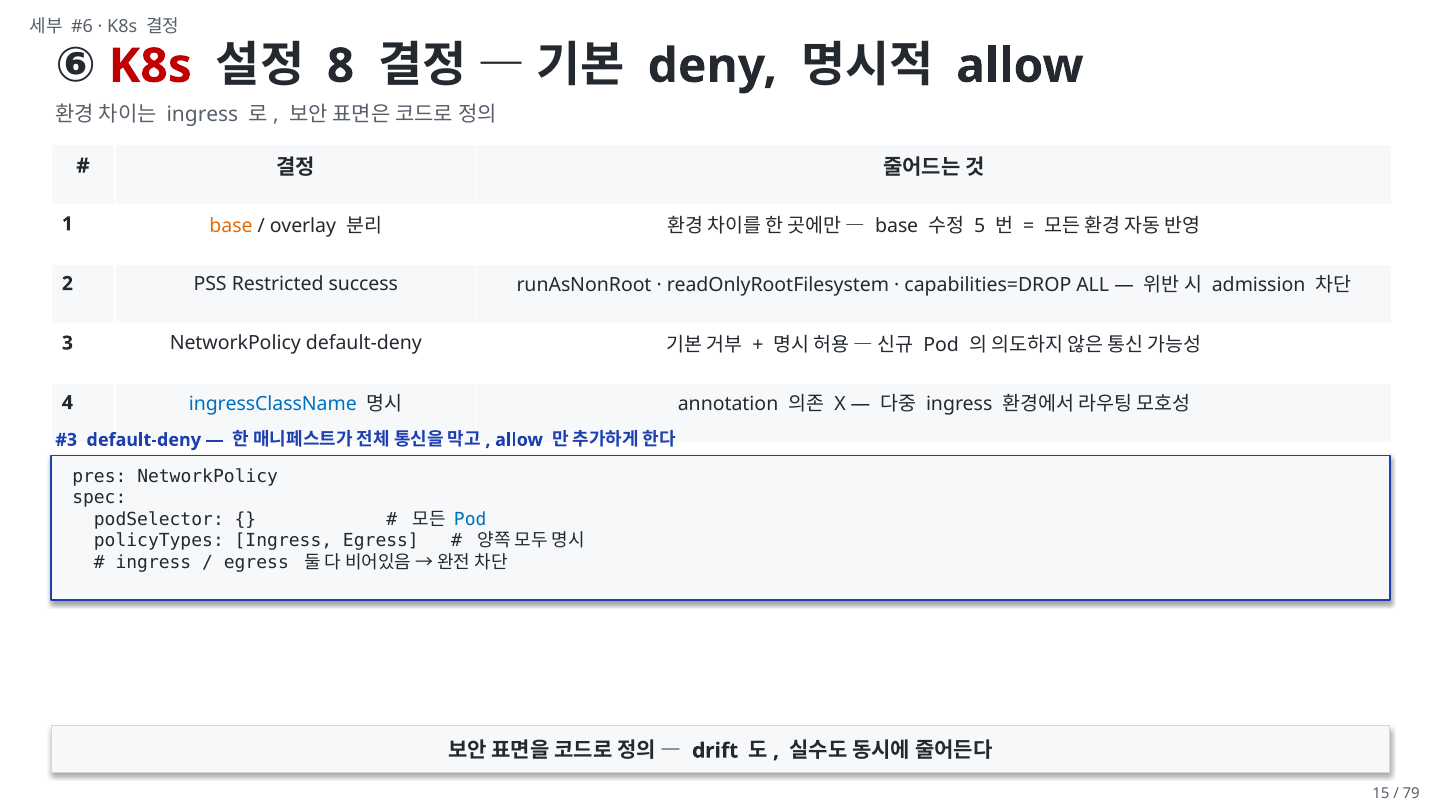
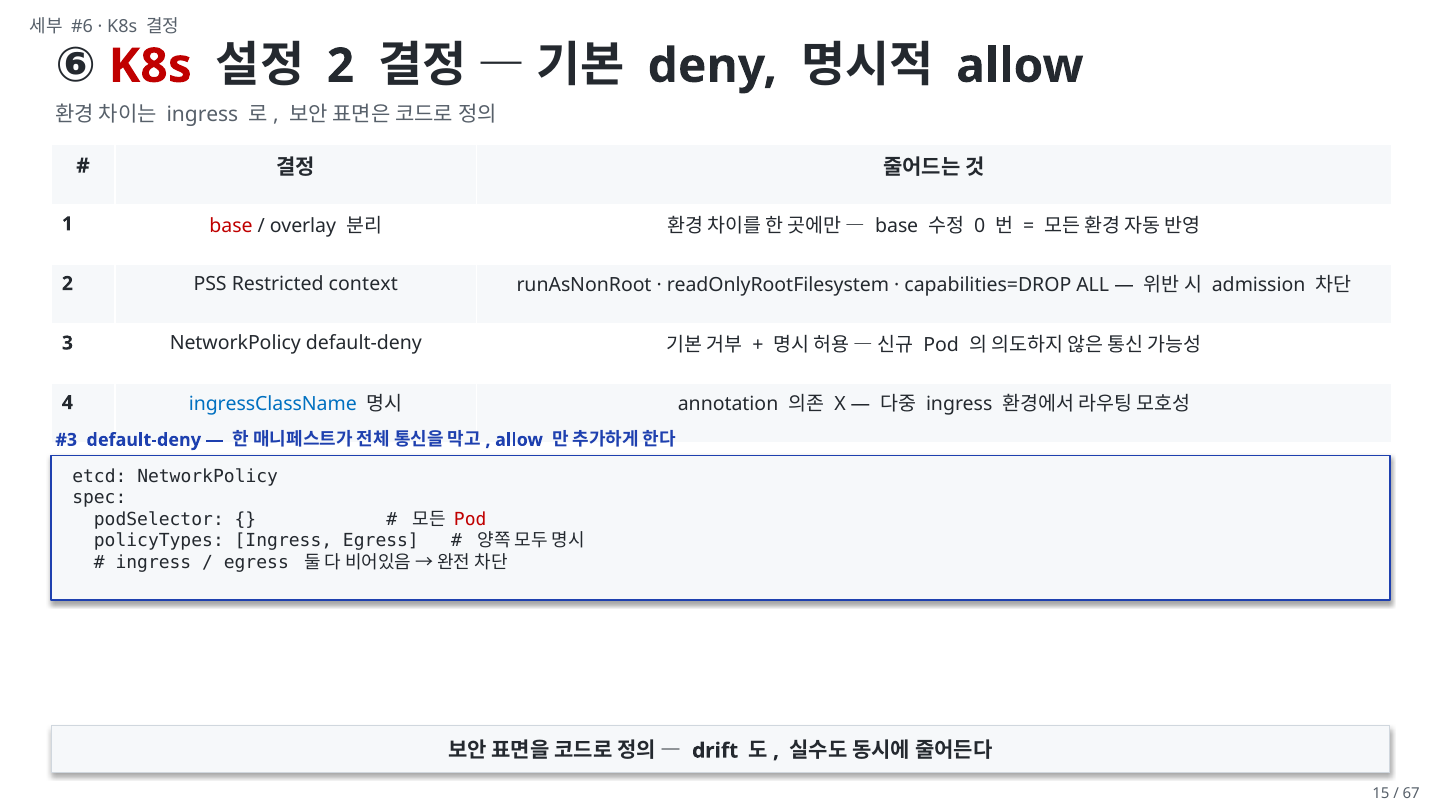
8: 8 -> 2 (341, 66)
base colour: orange -> red (231, 226)
5: 5 -> 0 (980, 226)
success: success -> context (363, 283)
pres: pres -> etcd (99, 476)
Pod colour: blue -> red (470, 519)
79: 79 -> 67 (1411, 793)
